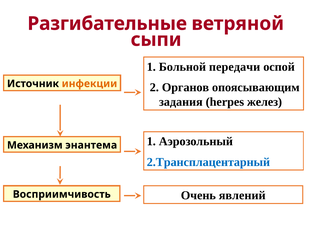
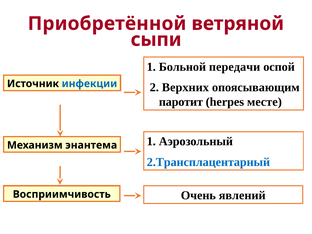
Разгибательные: Разгибательные -> Приобретённой (107, 24)
Органов: Органов -> Верхних (185, 87)
инфекции colour: orange -> blue (89, 84)
задания: задания -> паротит (181, 102)
желез: желез -> месте (264, 102)
